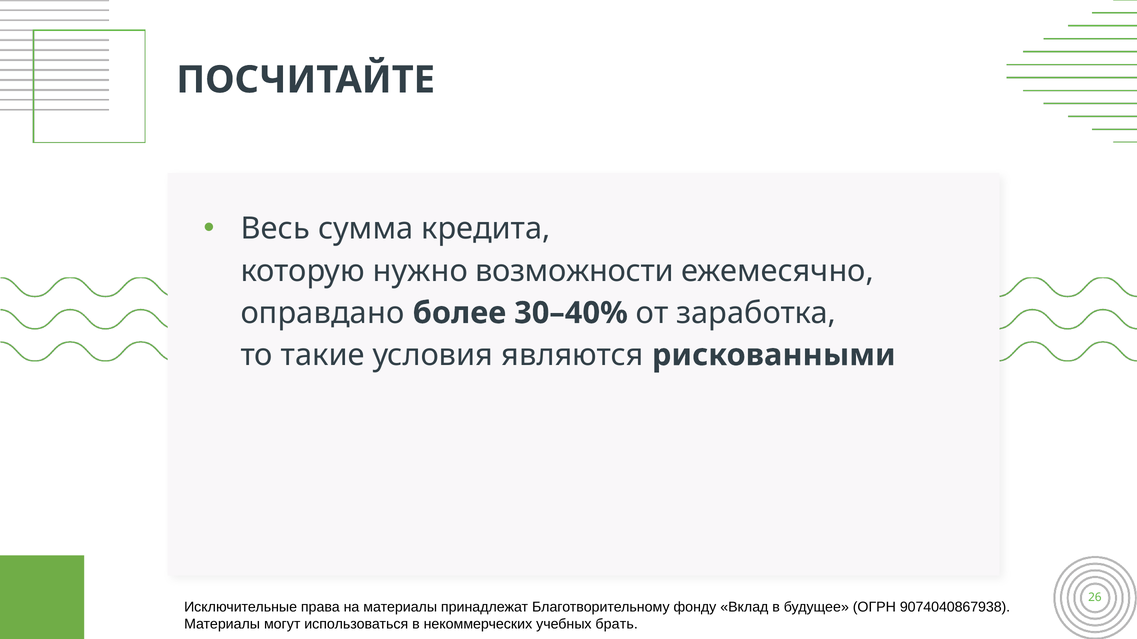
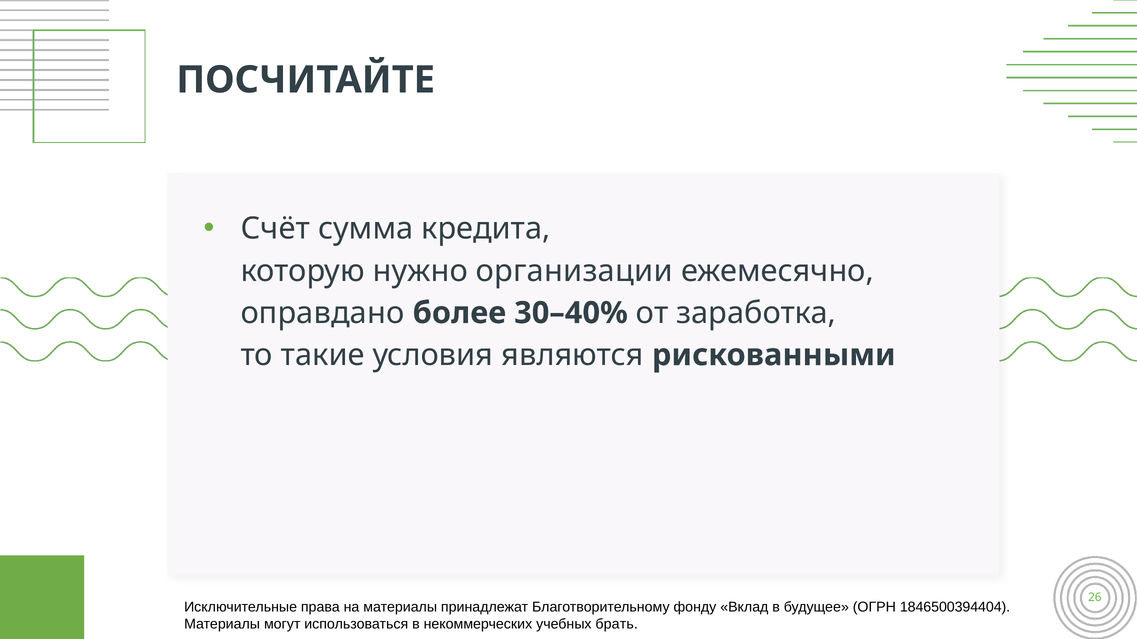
Весь: Весь -> Счёт (275, 229)
возможности: возможности -> организации (574, 271)
9074040867938: 9074040867938 -> 1846500394404 (955, 607)
